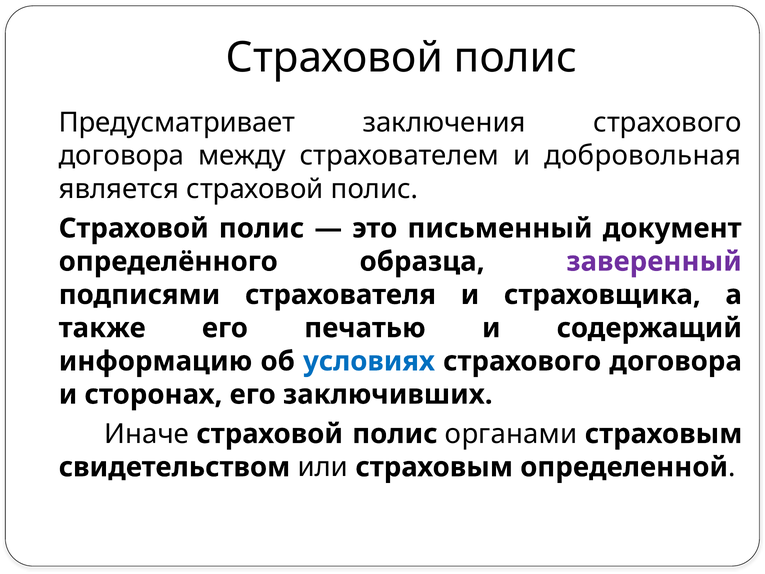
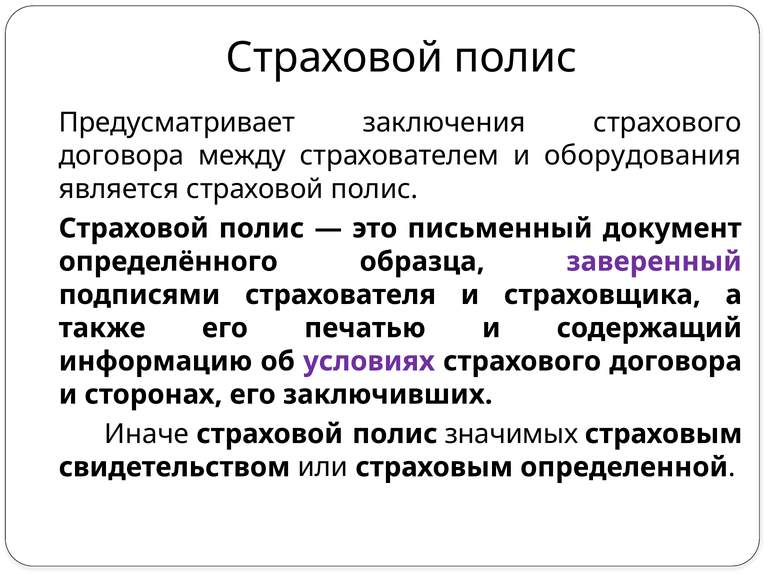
добровольная: добровольная -> оборудования (643, 156)
условиях colour: blue -> purple (369, 361)
органами: органами -> значимых (511, 434)
